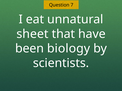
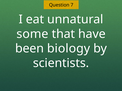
sheet: sheet -> some (32, 34)
